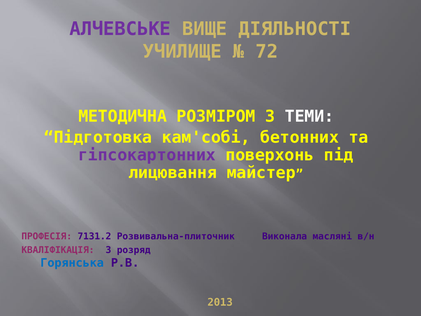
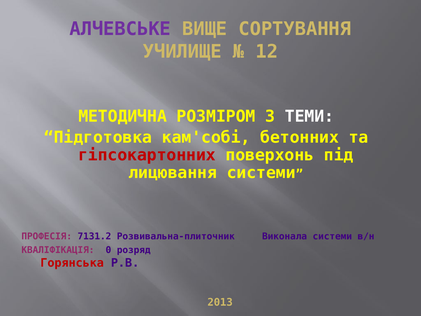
ДІЯЛЬНОСТІ: ДІЯЛЬНОСТІ -> СОРТУВАННЯ (295, 29)
72: 72 -> 12 (267, 51)
гіпсокартонних colour: purple -> red (147, 155)
лицювання майстер: майстер -> системи (261, 173)
Виконала масляні: масляні -> системи (332, 236)
3: 3 -> 0 (108, 250)
Горянська colour: blue -> red (72, 263)
